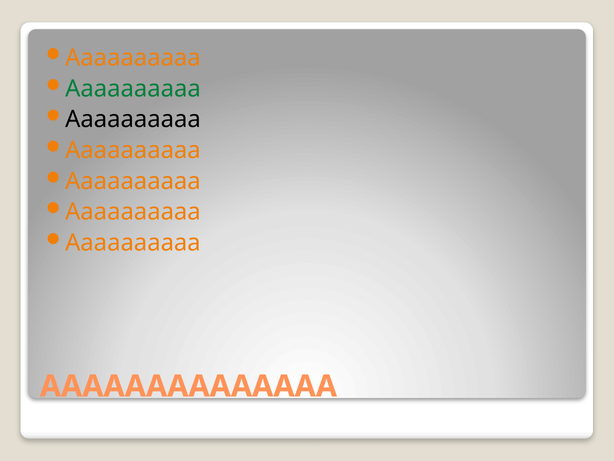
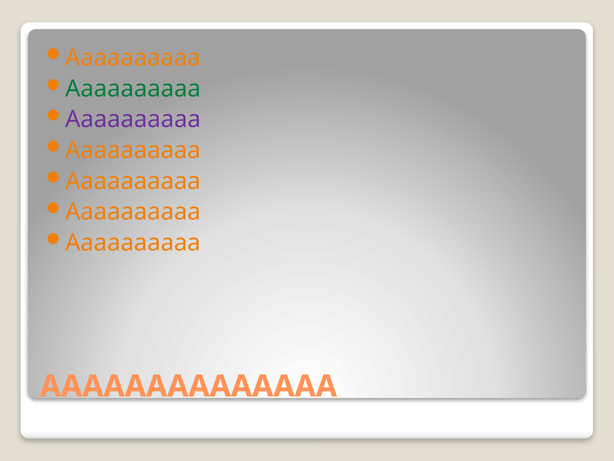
Aaaaaaaaaa colour: black -> purple (133, 119)
